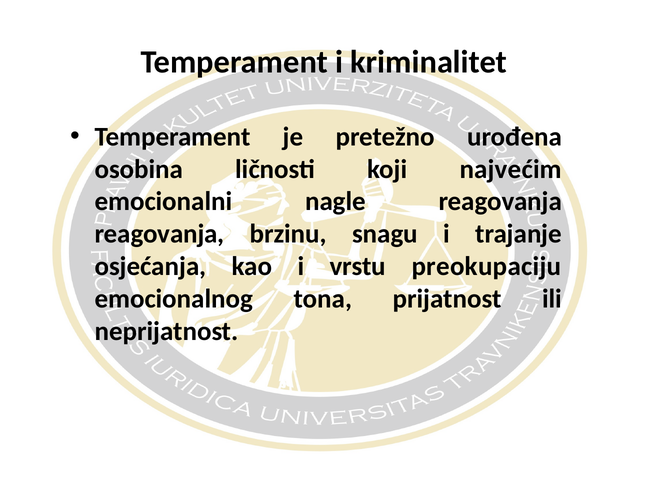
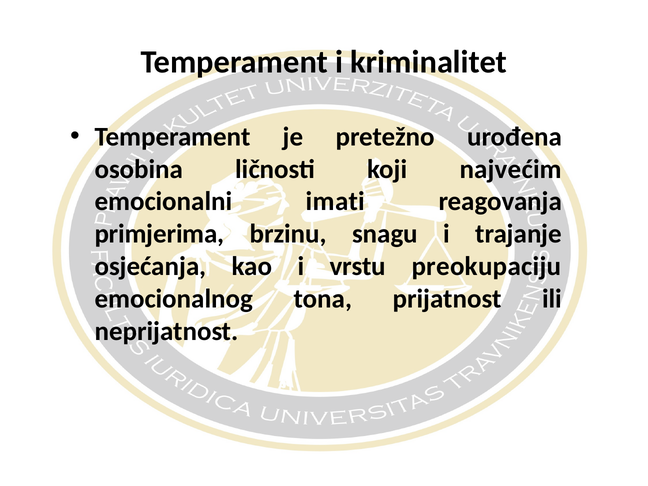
nagle: nagle -> imati (335, 202)
reagovanja: reagovanja -> primjerima (159, 234)
